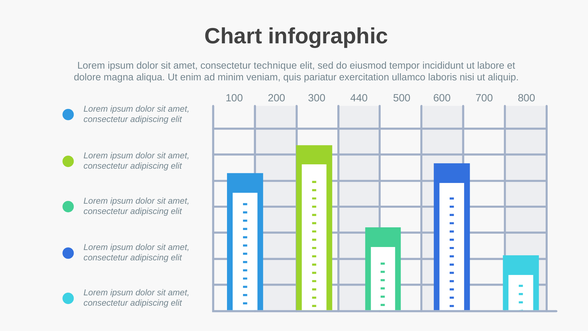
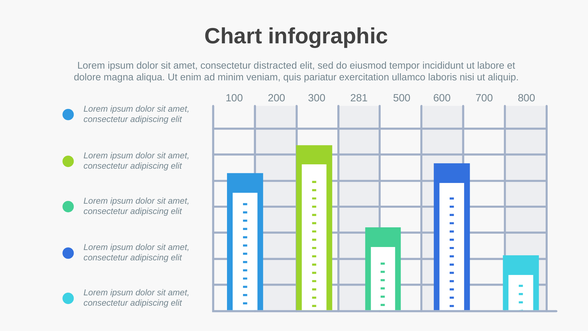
technique: technique -> distracted (275, 66)
440: 440 -> 281 (359, 98)
